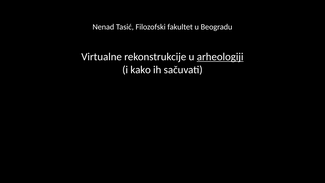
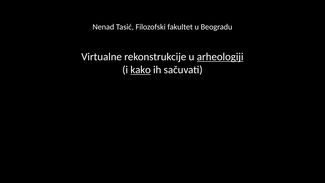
kako underline: none -> present (141, 70)
